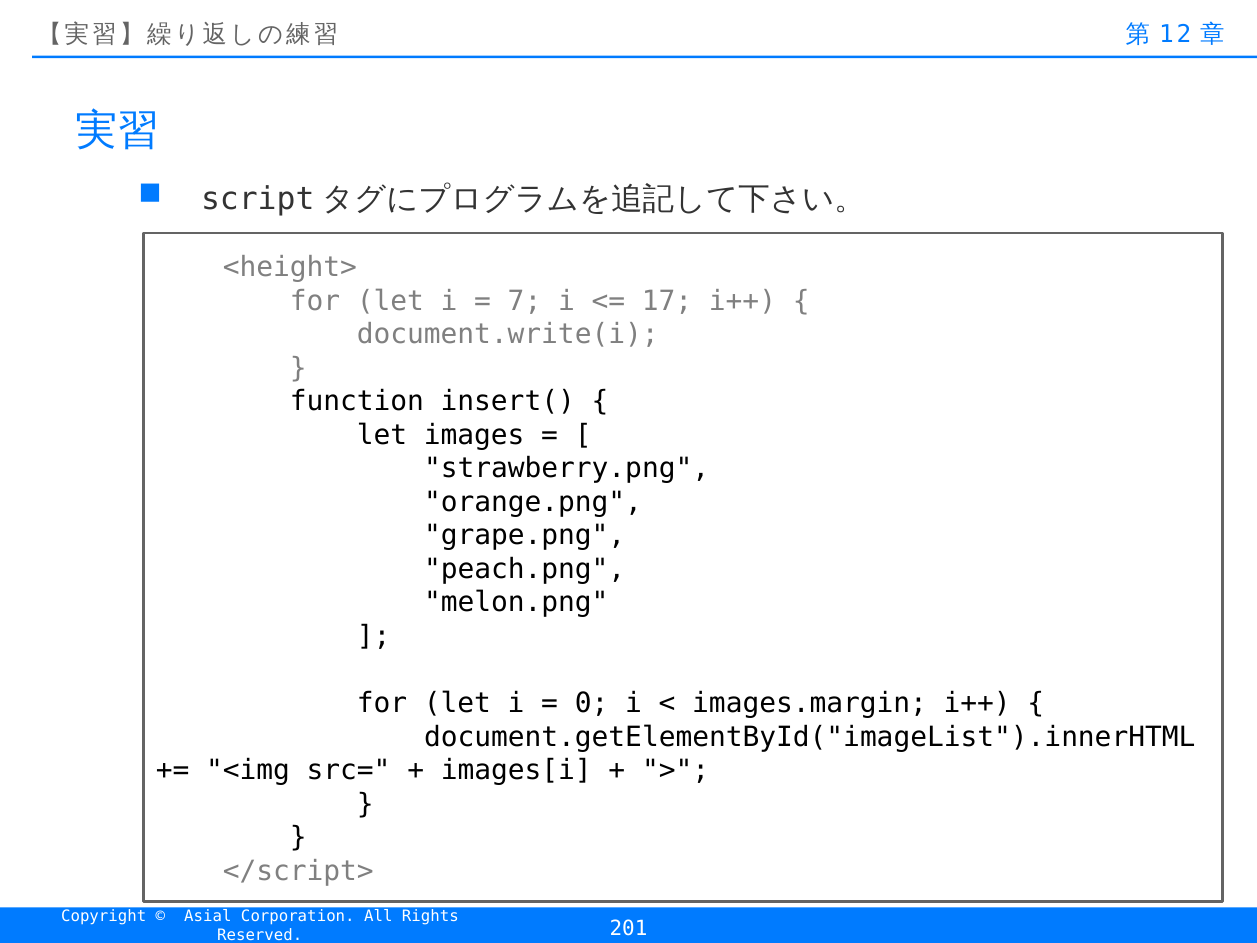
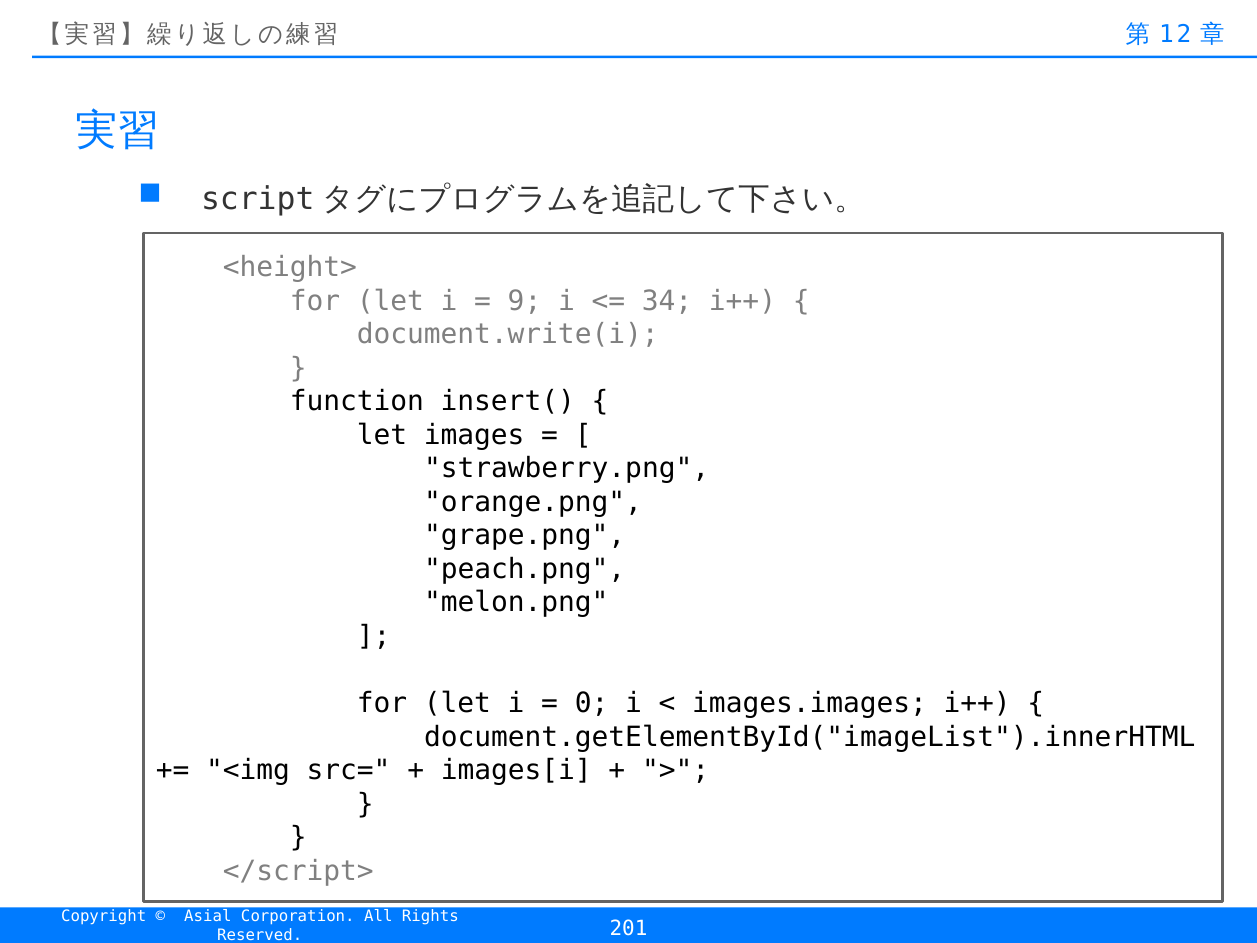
7: 7 -> 9 (525, 301)
17: 17 -> 34 (667, 301)
images.margin: images.margin -> images.images (810, 703)
